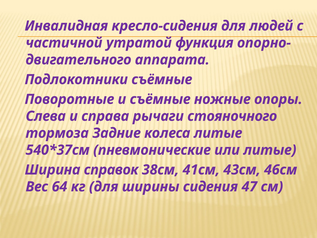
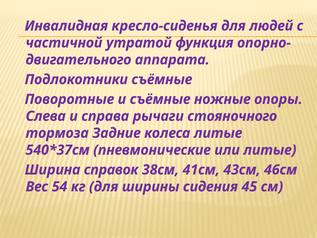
кресло-сидения: кресло-сидения -> кресло-сиденья (165, 26)
64: 64 -> 54 (60, 187)
47: 47 -> 45 (249, 187)
